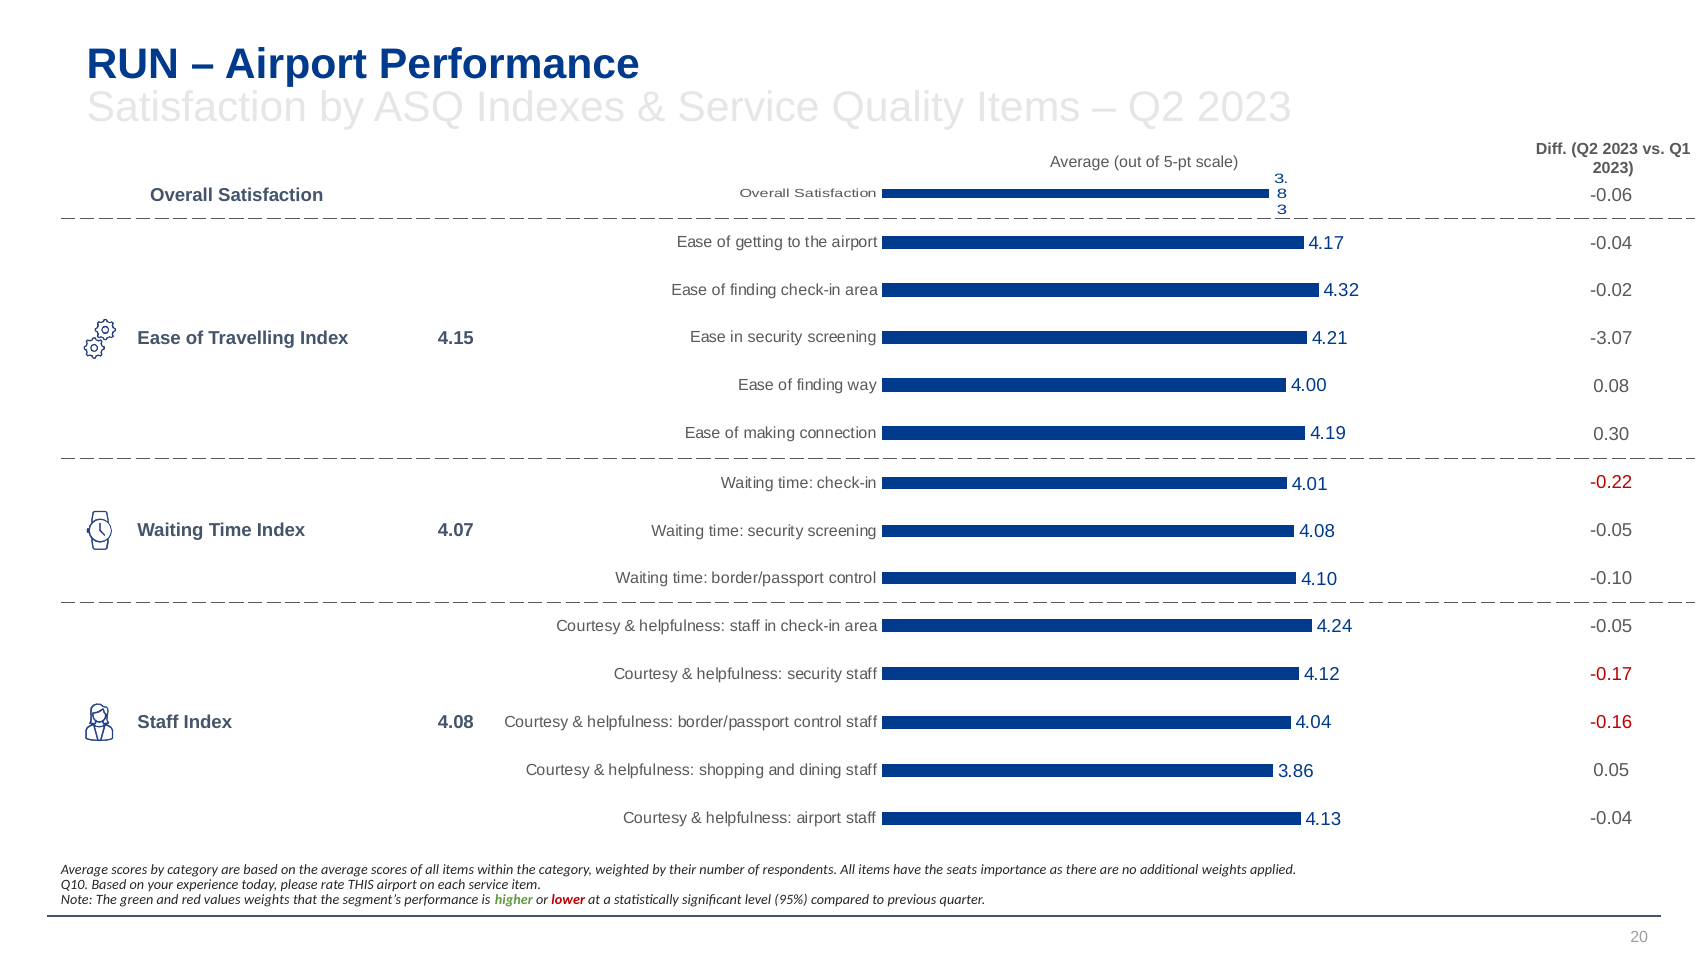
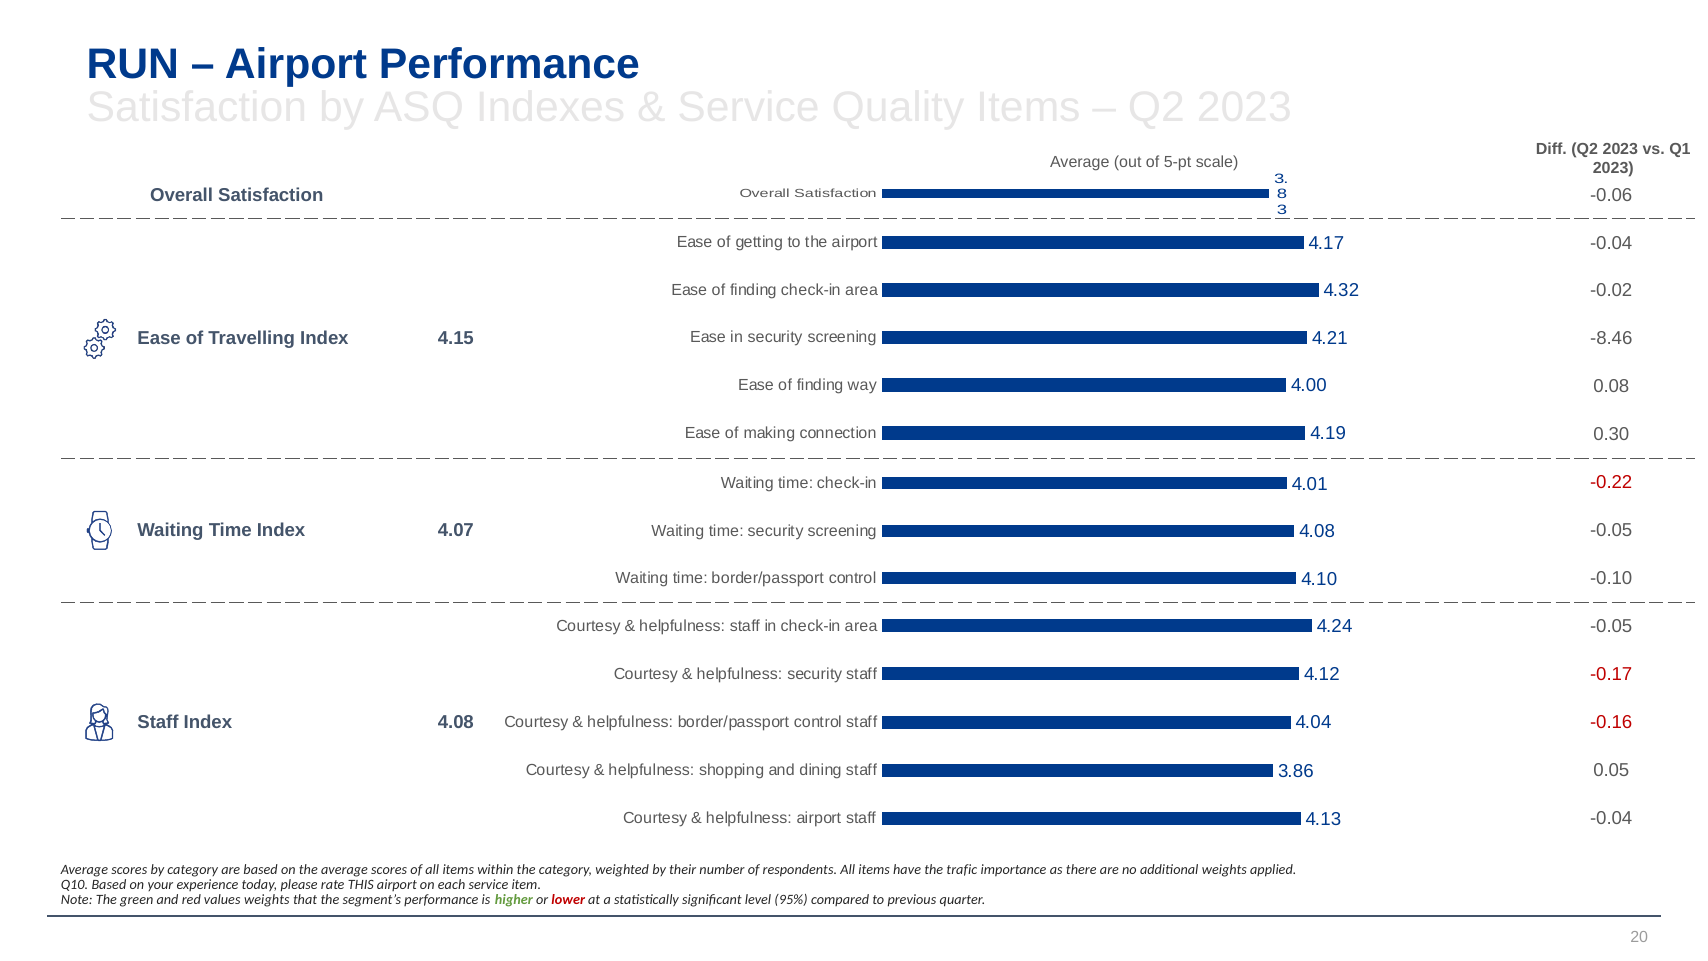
-3.07: -3.07 -> -8.46 (1611, 339)
seats: seats -> trafic (962, 869)
